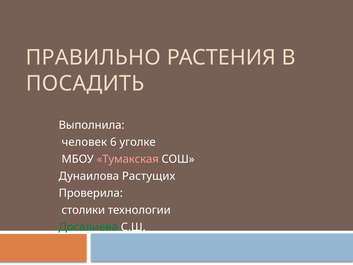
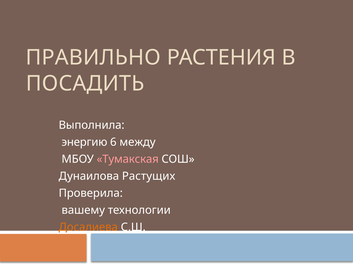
человек: человек -> энергию (84, 142)
уголке: уголке -> между (138, 142)
столики: столики -> вашему (83, 210)
Досалиева colour: green -> orange (88, 227)
